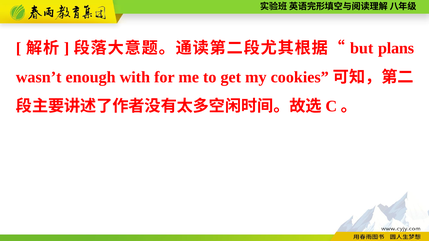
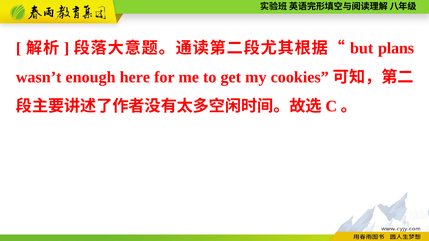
with: with -> here (135, 77)
